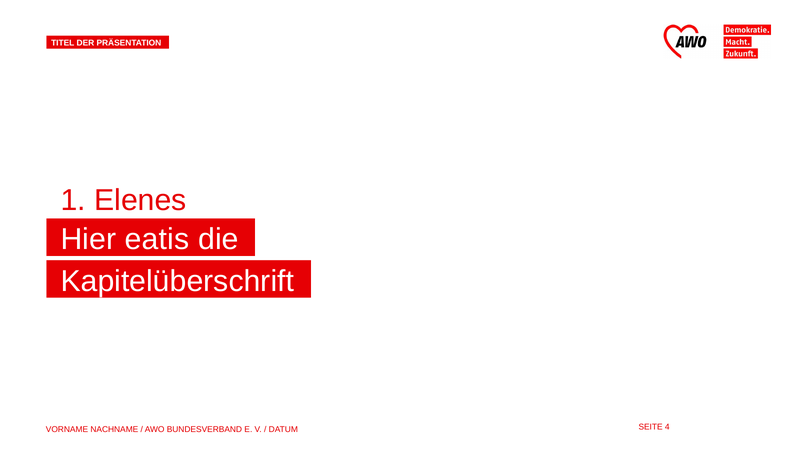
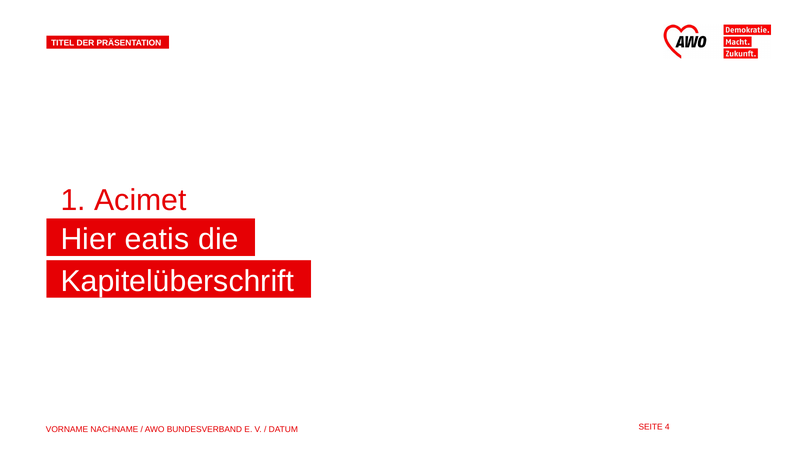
Elenes: Elenes -> Acimet (140, 201)
